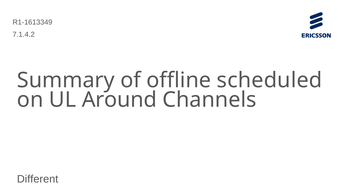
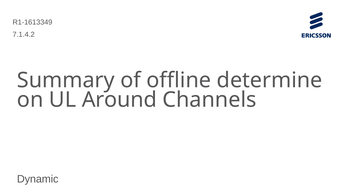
scheduled: scheduled -> determine (270, 81)
Different: Different -> Dynamic (38, 180)
